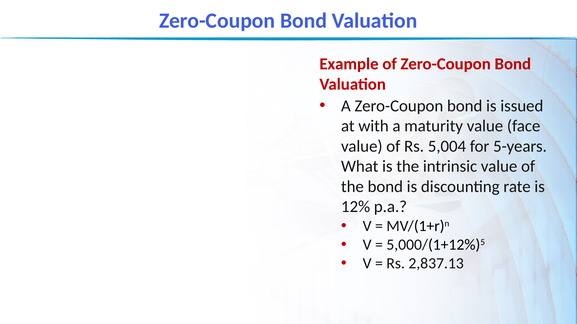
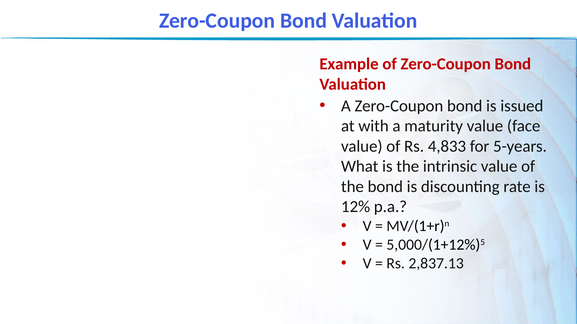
5,004: 5,004 -> 4,833 (447, 146)
